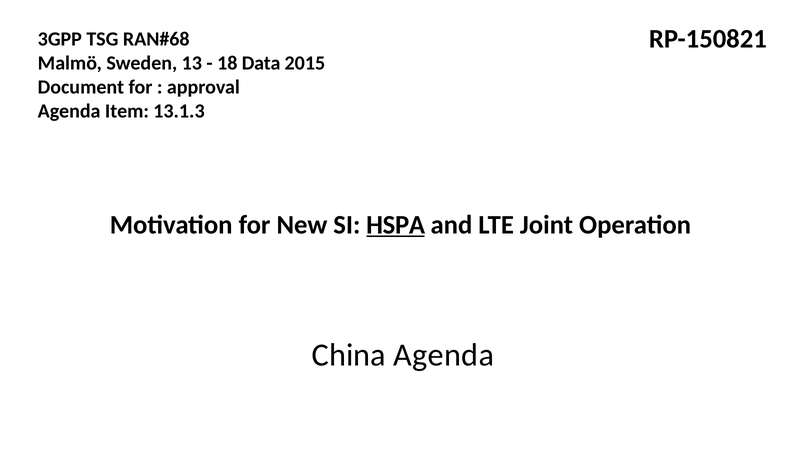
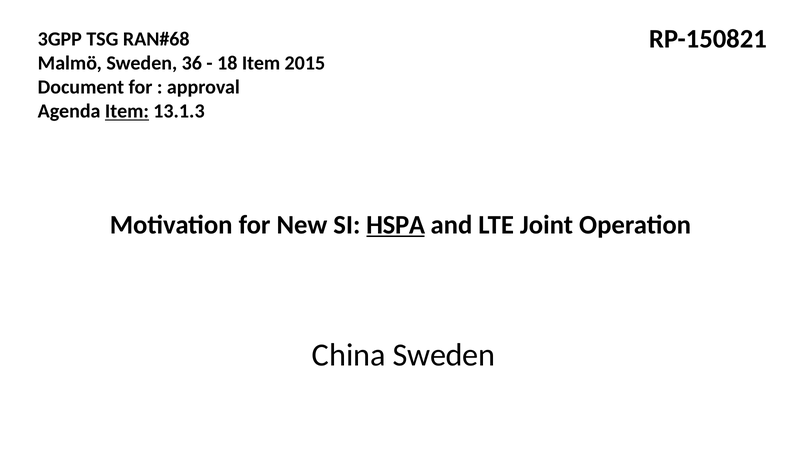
13: 13 -> 36 (192, 63)
18 Data: Data -> Item (261, 63)
Item underline: none -> present (127, 111)
China Agenda: Agenda -> Sweden (444, 355)
